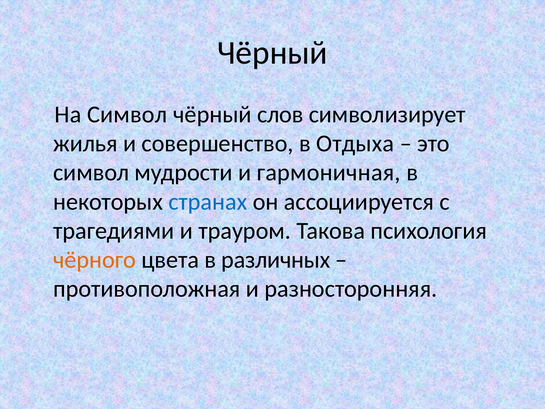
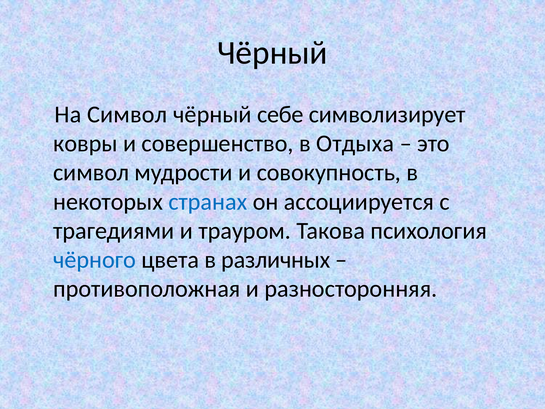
слов: слов -> себе (280, 114)
жилья: жилья -> ковры (85, 143)
гармоничная: гармоничная -> совокупность (329, 172)
чёрного colour: orange -> blue (95, 260)
